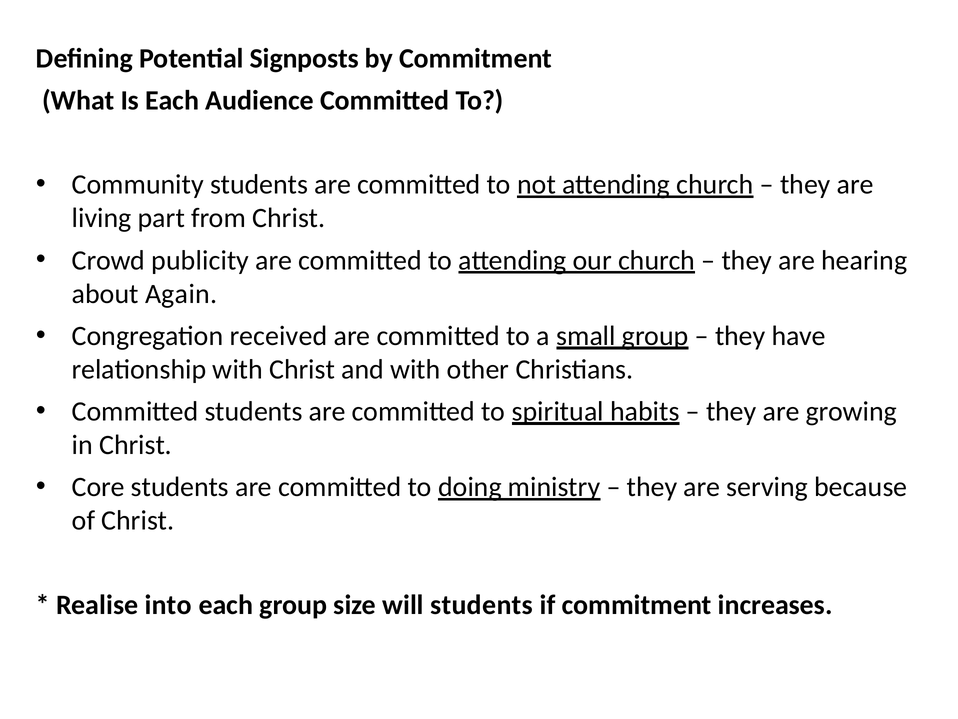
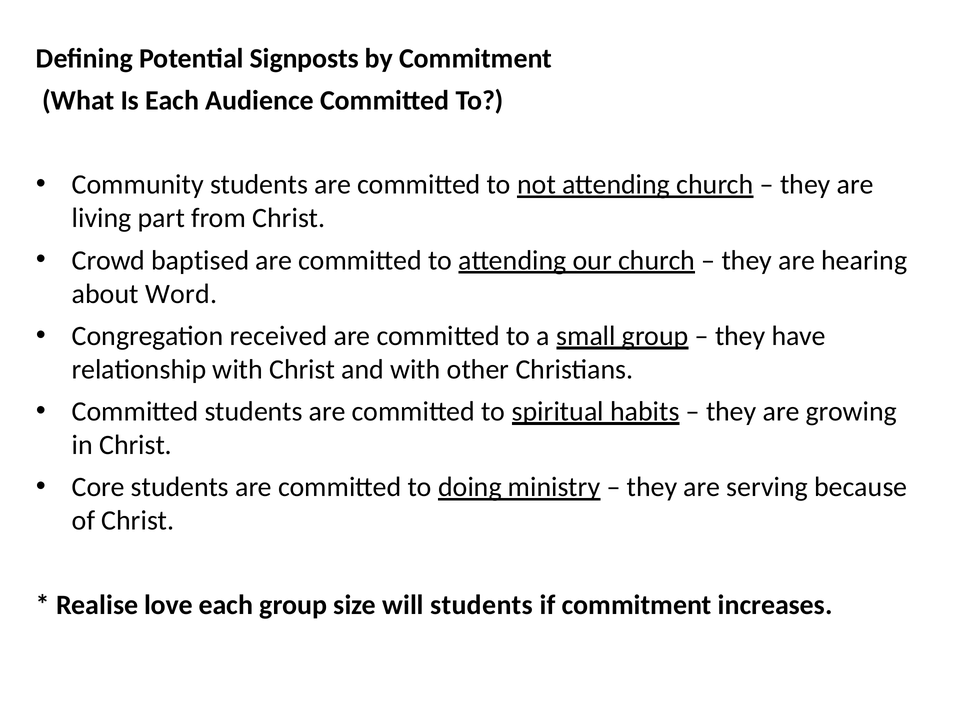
publicity: publicity -> baptised (200, 260)
Again: Again -> Word (181, 294)
into: into -> love (168, 605)
